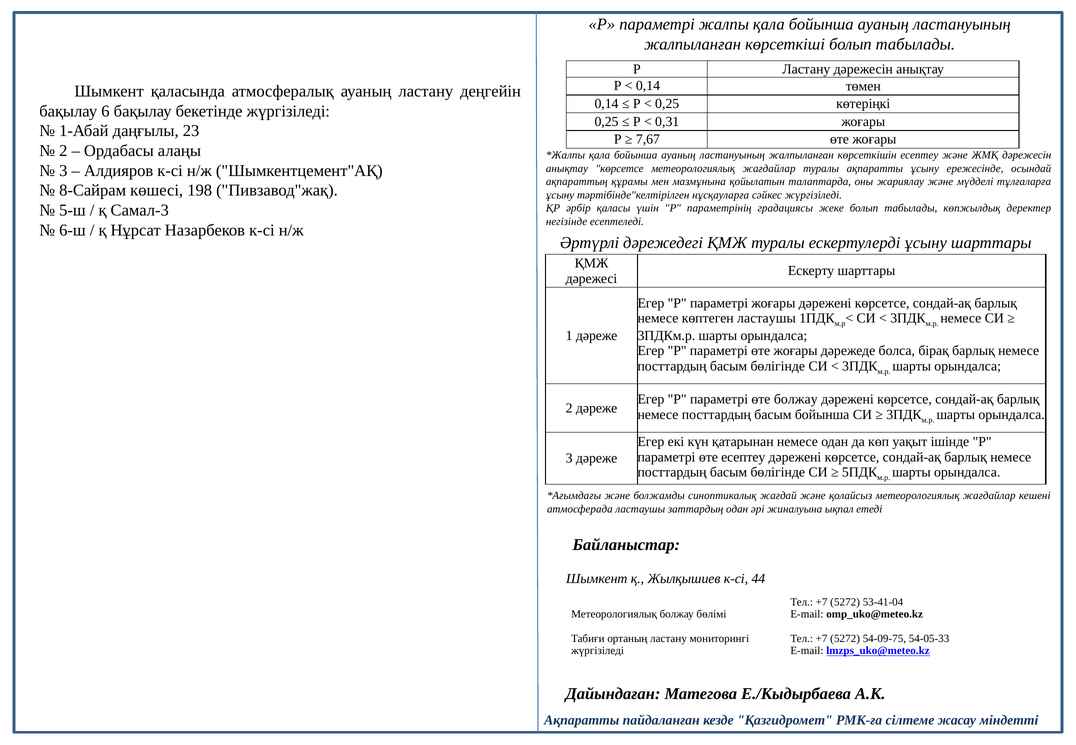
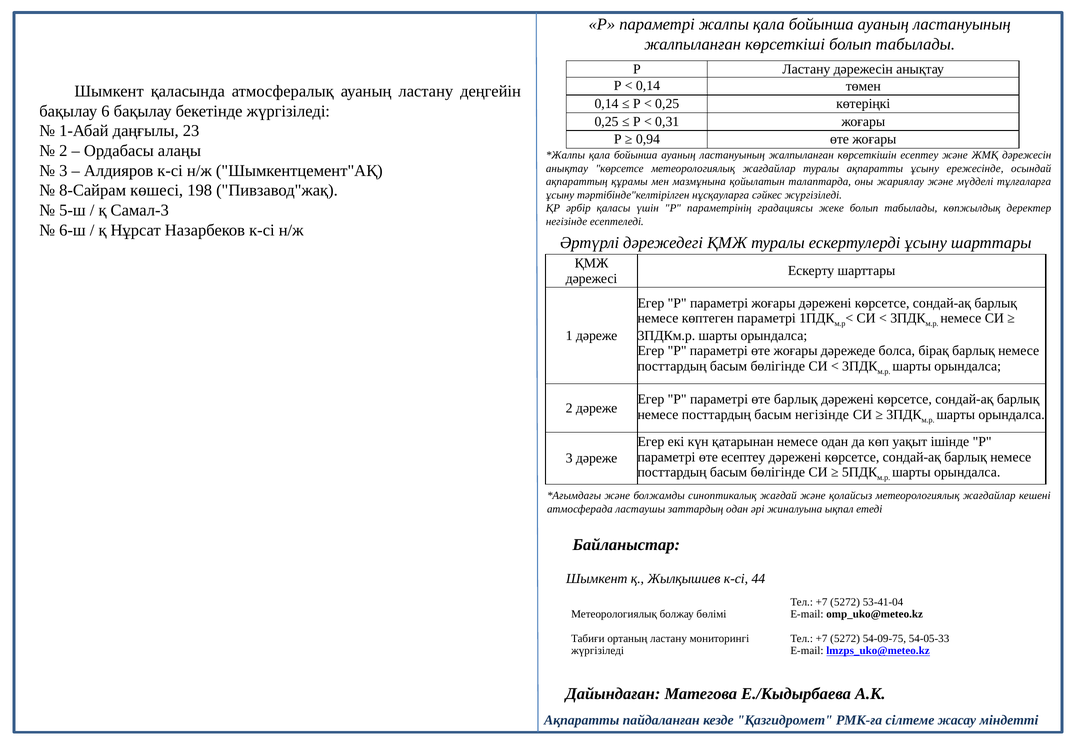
7,67: 7,67 -> 0,94 (648, 139)
көптеген ластаушы: ластаушы -> параметрі (766, 318)
өте болжау: болжау -> барлық (796, 399)
басым бойынша: бойынша -> негізінде (822, 414)
